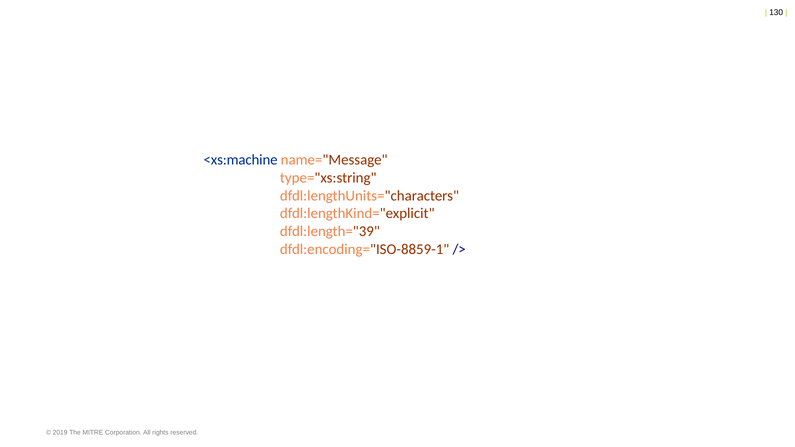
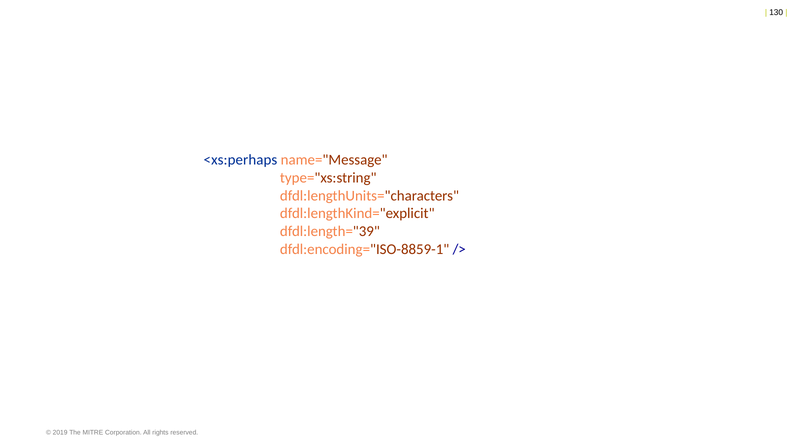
<xs:machine: <xs:machine -> <xs:perhaps (240, 160)
